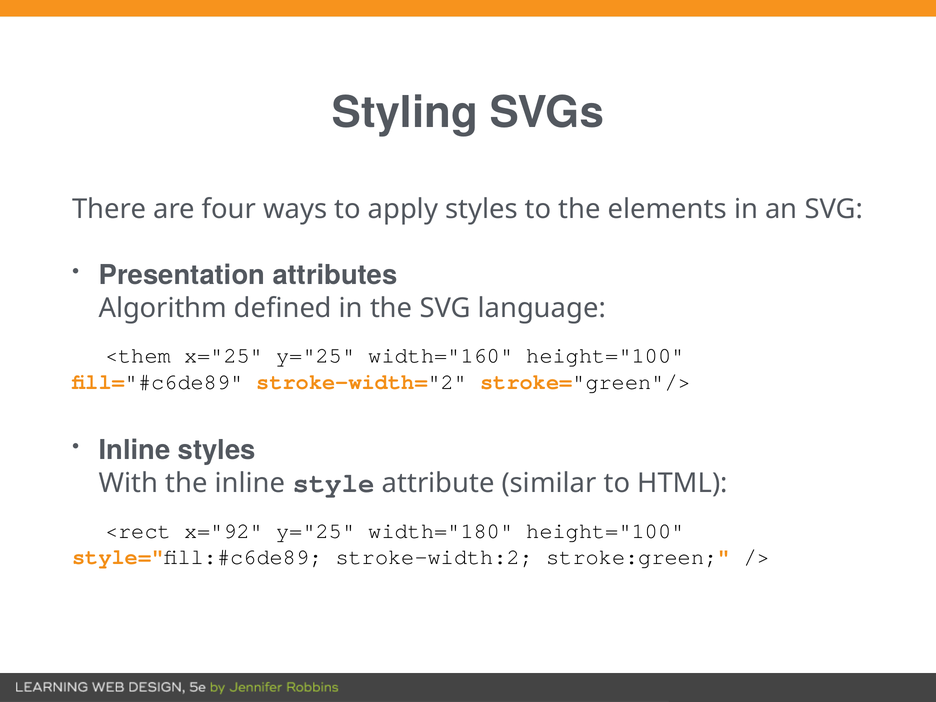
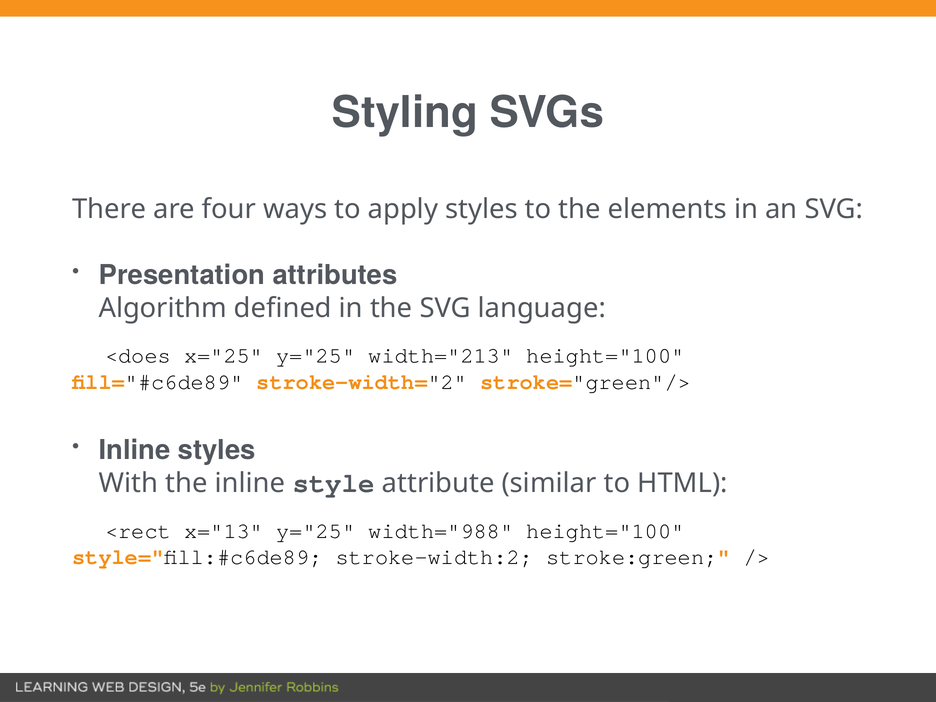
<them: <them -> <does (138, 356)
width="160: width="160 -> width="213 (441, 356)
x="92: x="92 -> x="13 (224, 531)
width="180: width="180 -> width="988 (441, 531)
